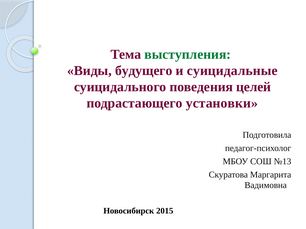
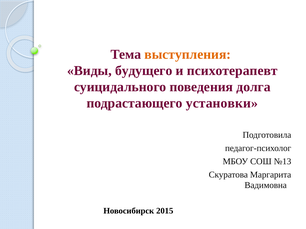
выступления colour: green -> orange (188, 54)
суицидальные: суицидальные -> психотерапевт (232, 71)
целей: целей -> долга (254, 87)
